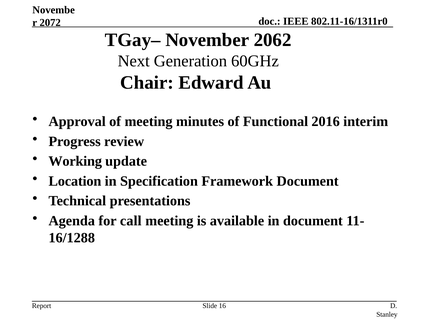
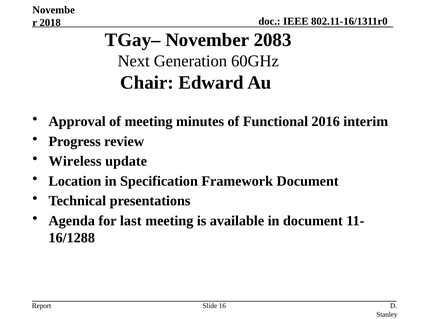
2072: 2072 -> 2018 (50, 23)
2062: 2062 -> 2083 (273, 40)
Working: Working -> Wireless (75, 161)
call: call -> last (131, 221)
